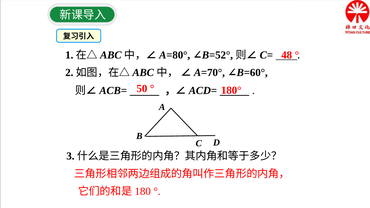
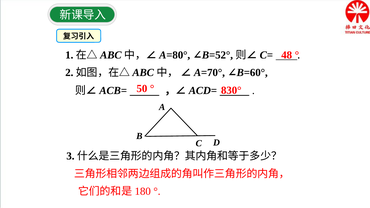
180°: 180° -> 830° (231, 90)
